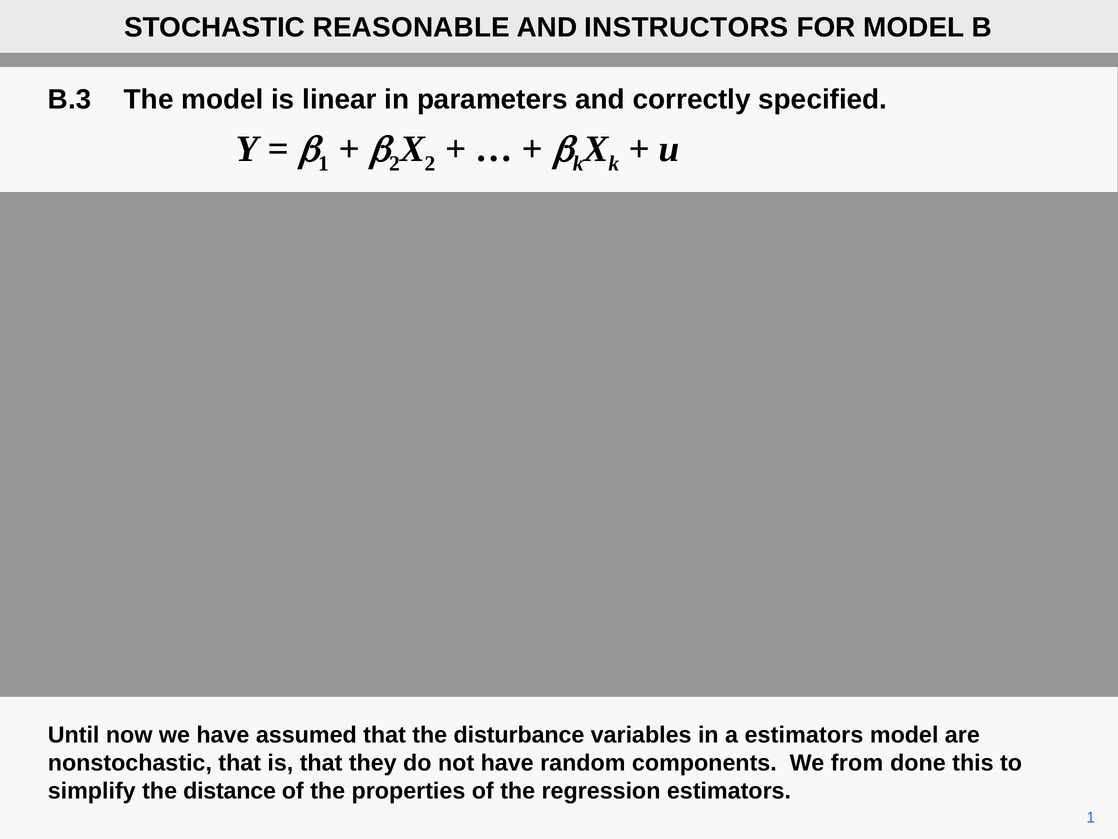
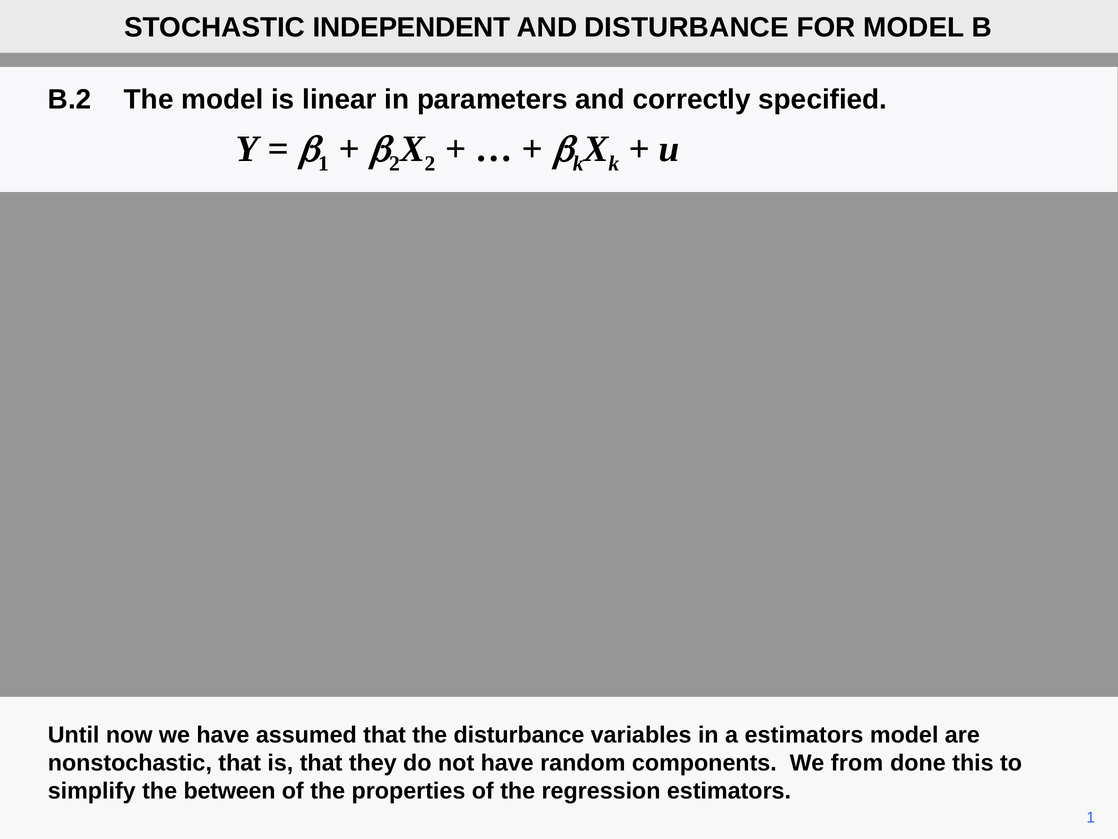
REASONABLE: REASONABLE -> INDEPENDENT (412, 27)
AND INSTRUCTORS: INSTRUCTORS -> DISTURBANCE (686, 27)
B.3: B.3 -> B.2 (70, 100)
distance: distance -> between (230, 790)
